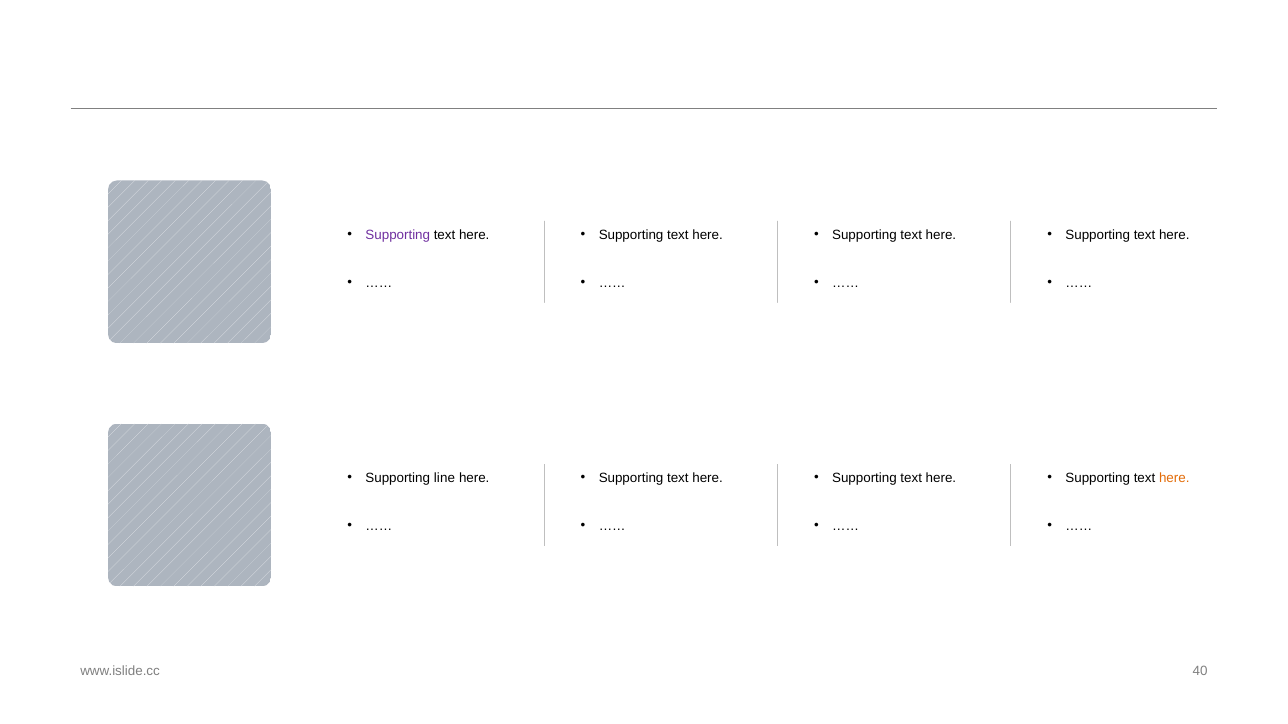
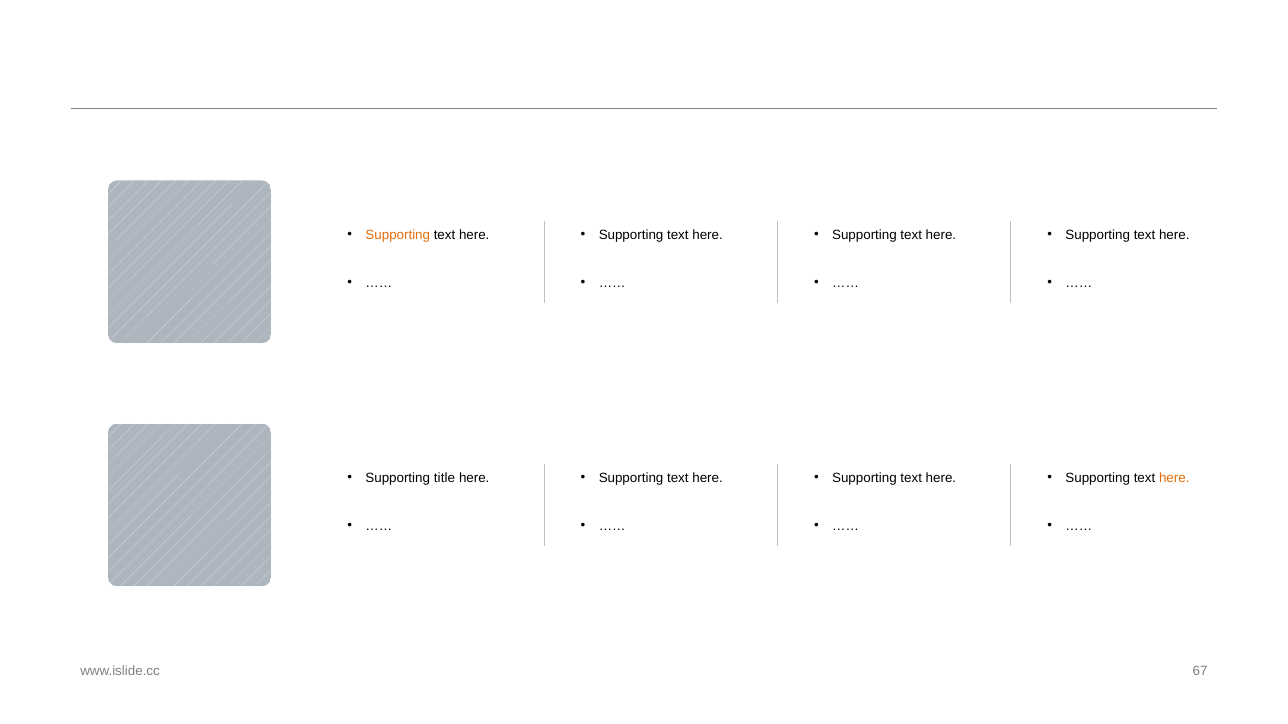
Supporting colour: purple -> orange (398, 235)
line: line -> title (444, 478)
40: 40 -> 67 (1200, 671)
